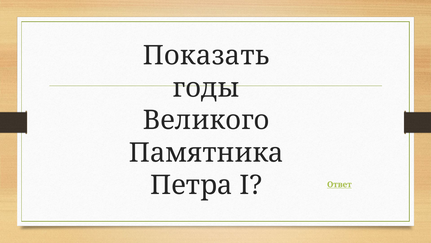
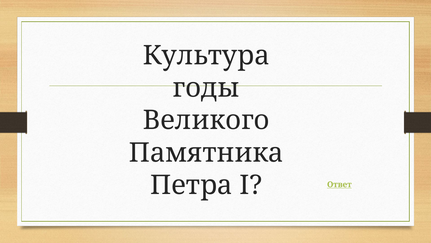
Показать: Показать -> Культура (206, 55)
